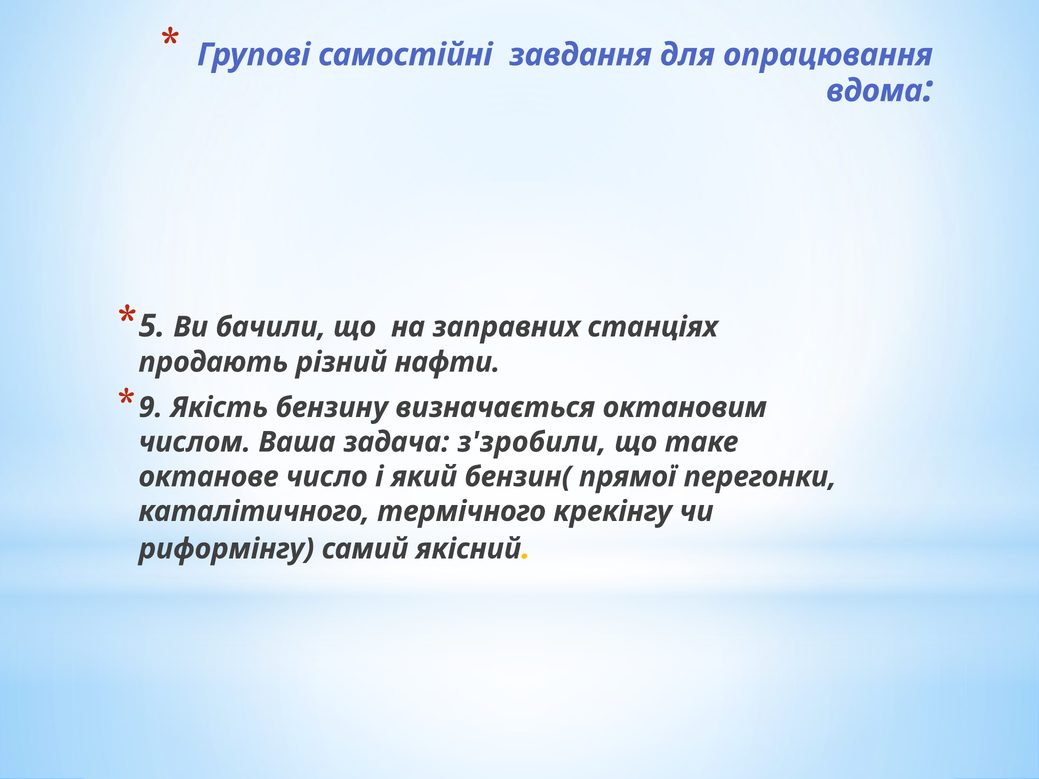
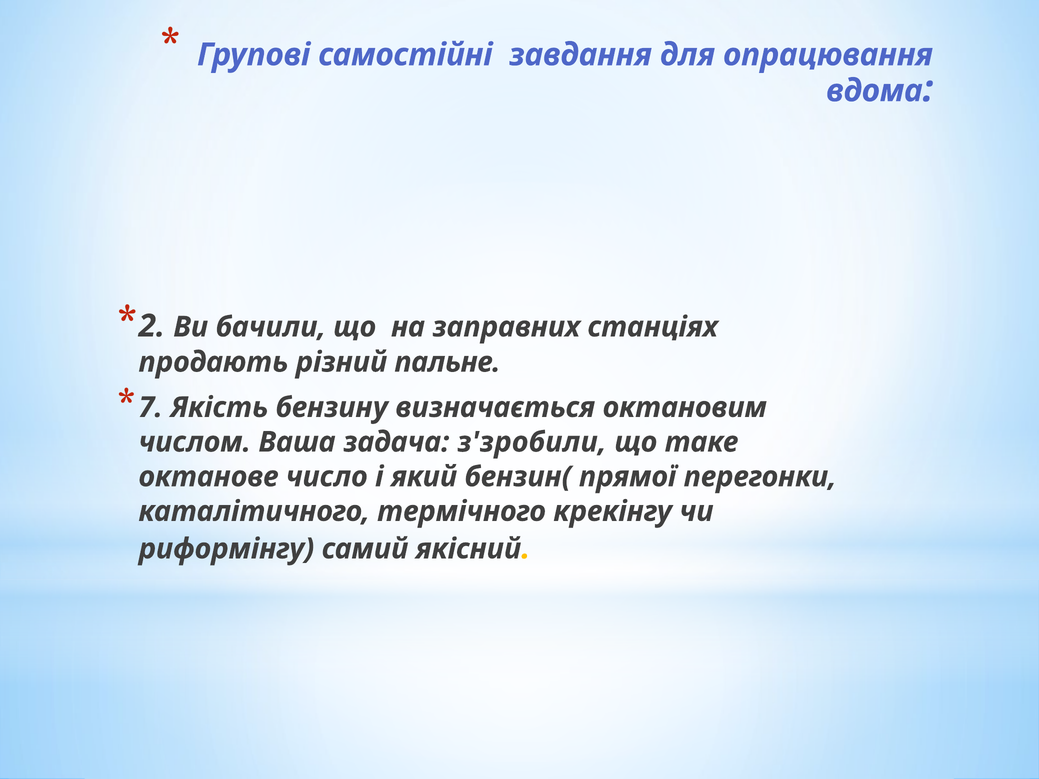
5: 5 -> 2 (152, 326)
нафти: нафти -> пальне (447, 362)
9: 9 -> 7 (151, 408)
